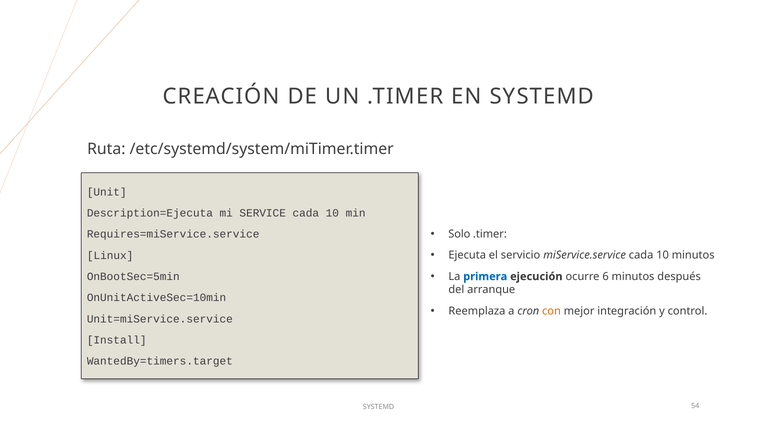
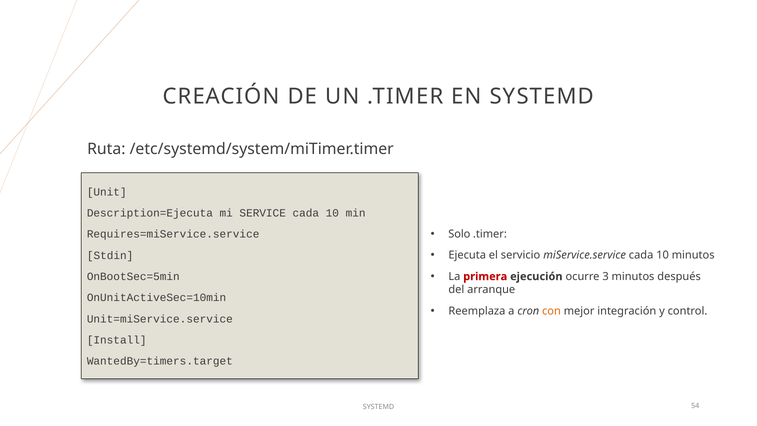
Linux: Linux -> Stdin (110, 255)
primera colour: blue -> red (485, 276)
6: 6 -> 3 (606, 276)
